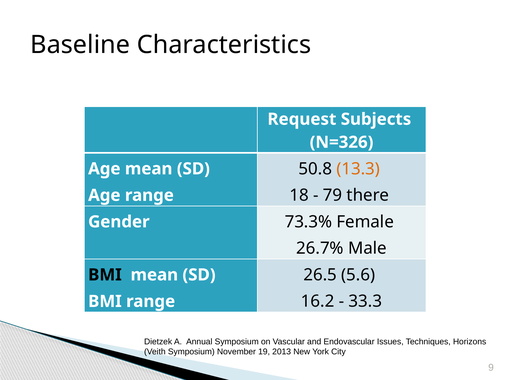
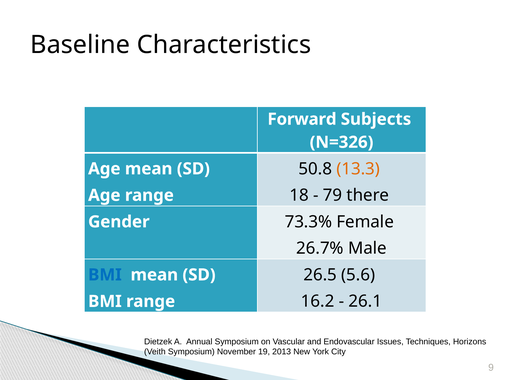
Request: Request -> Forward (302, 119)
BMI colour: black -> blue (105, 275)
33.3: 33.3 -> 26.1 (365, 301)
